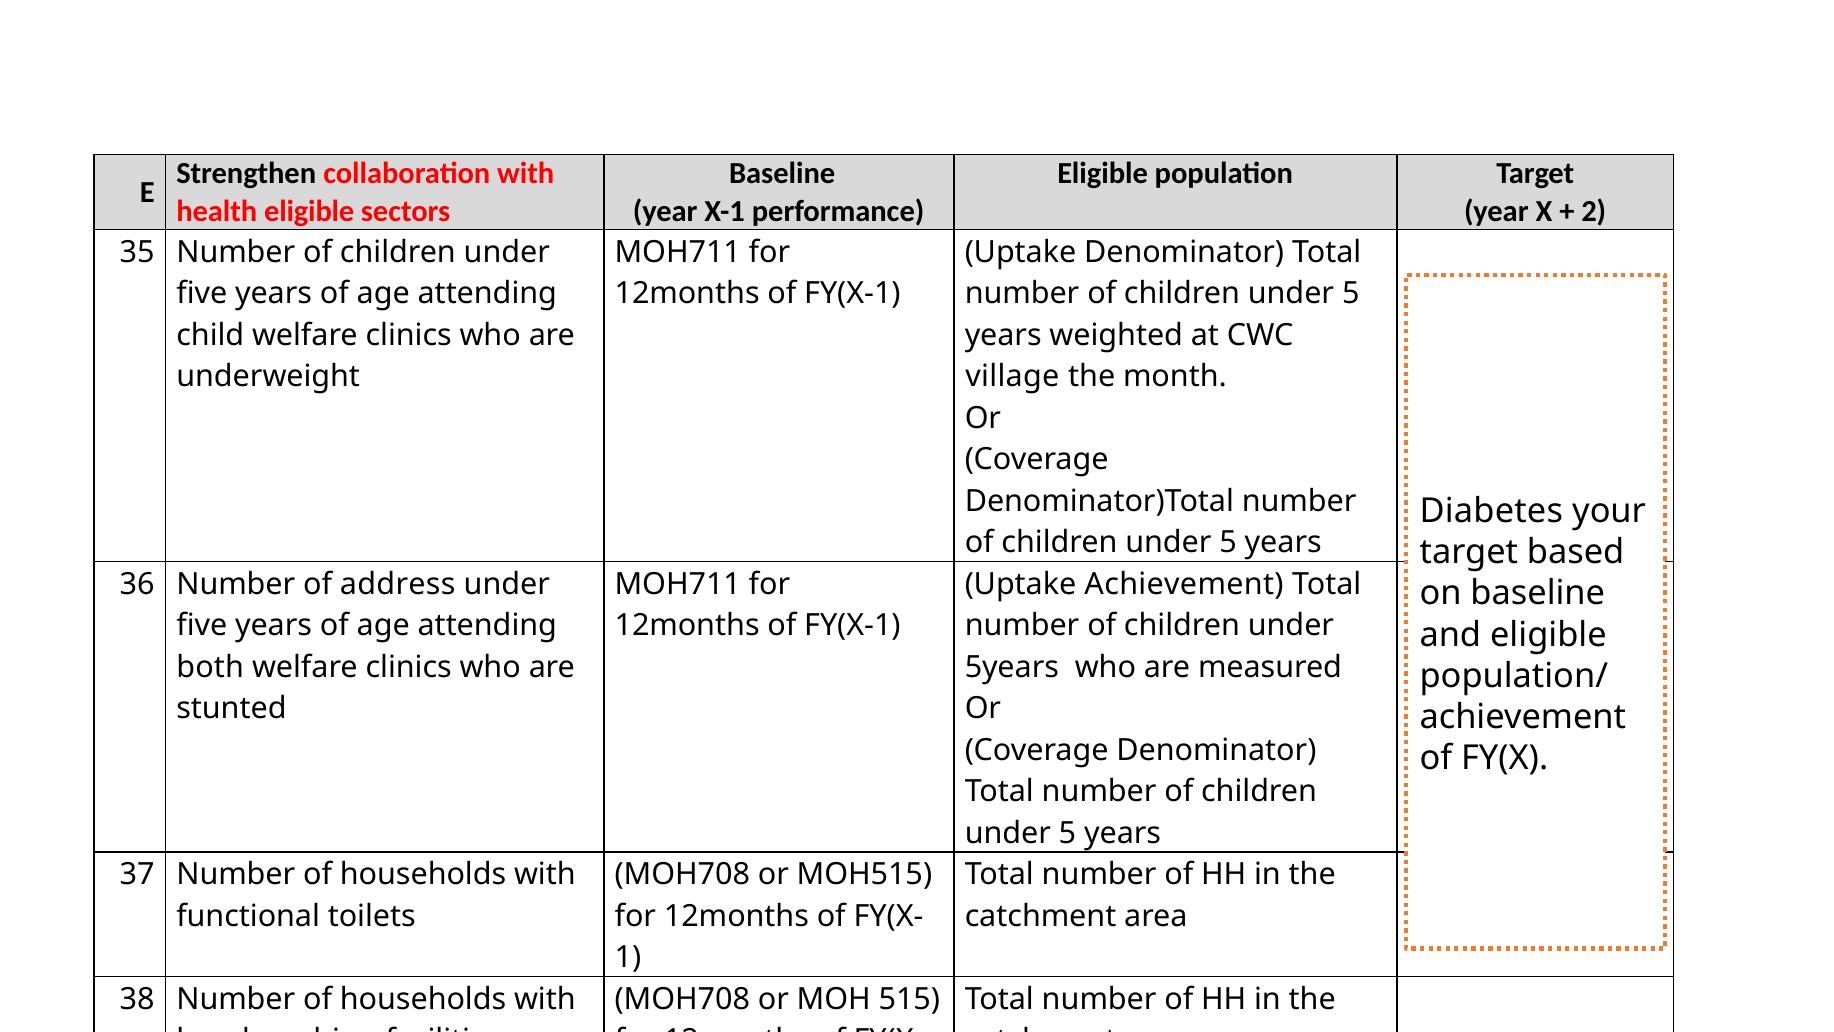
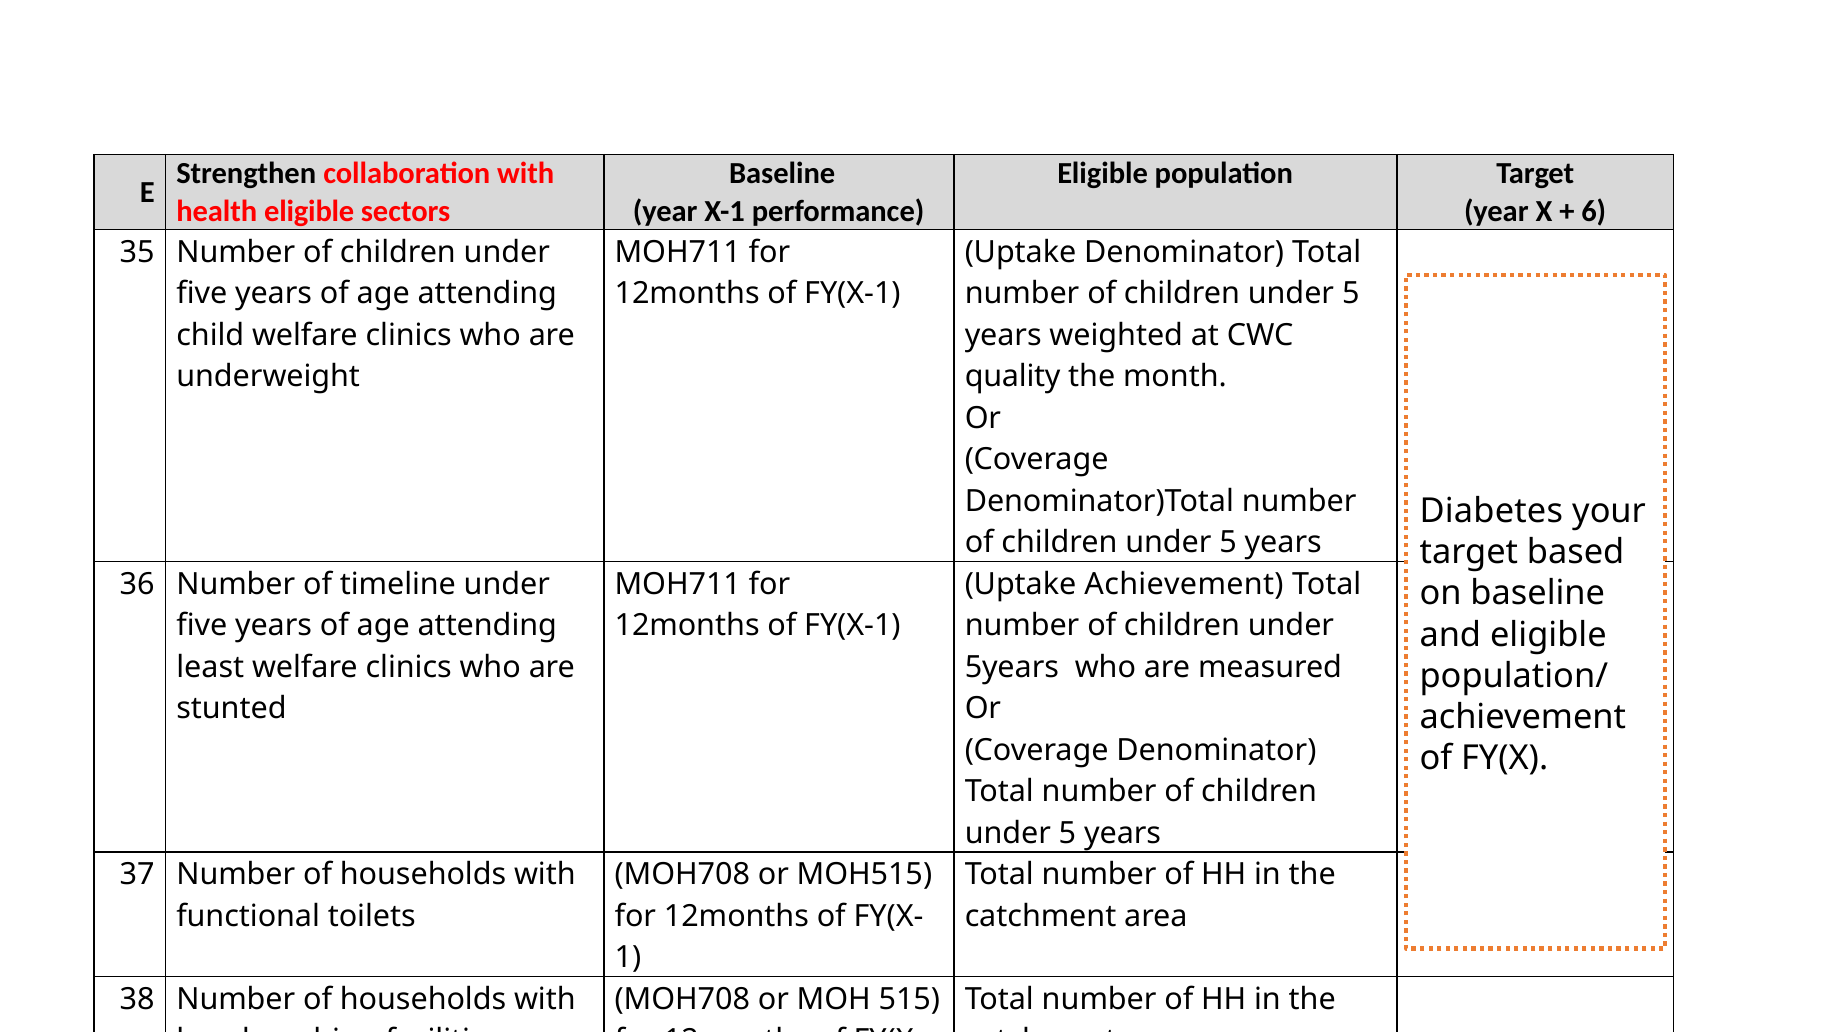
2: 2 -> 6 (1594, 211)
village: village -> quality (1013, 376)
address: address -> timeline (398, 584)
both: both -> least (210, 667)
